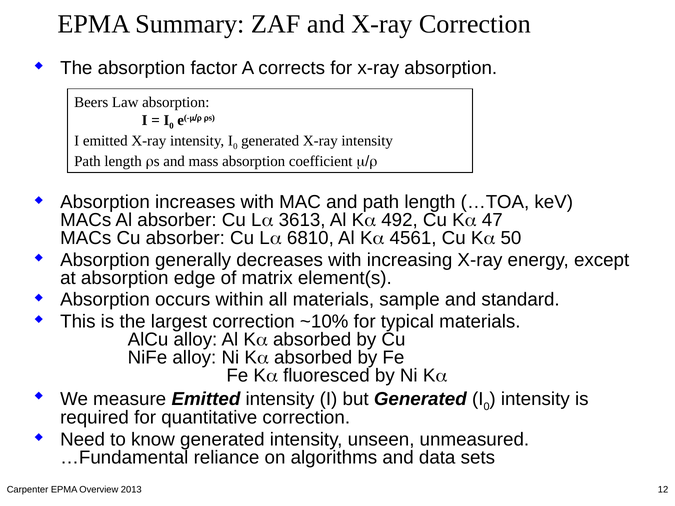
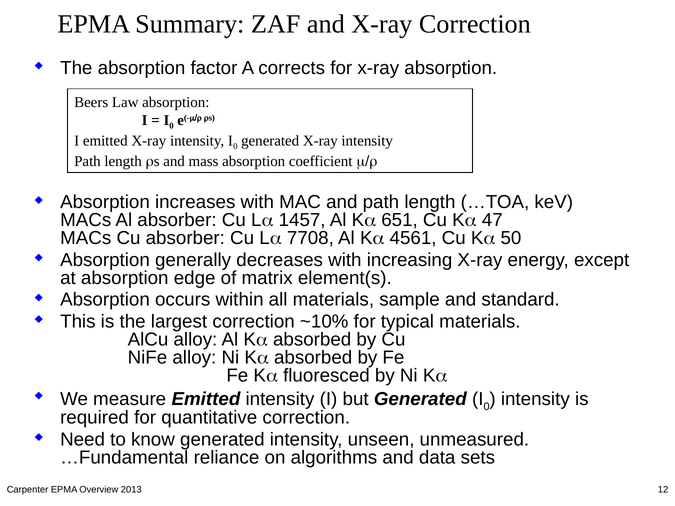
3613: 3613 -> 1457 (302, 220)
492: 492 -> 651 (400, 220)
6810: 6810 -> 7708 (310, 238)
